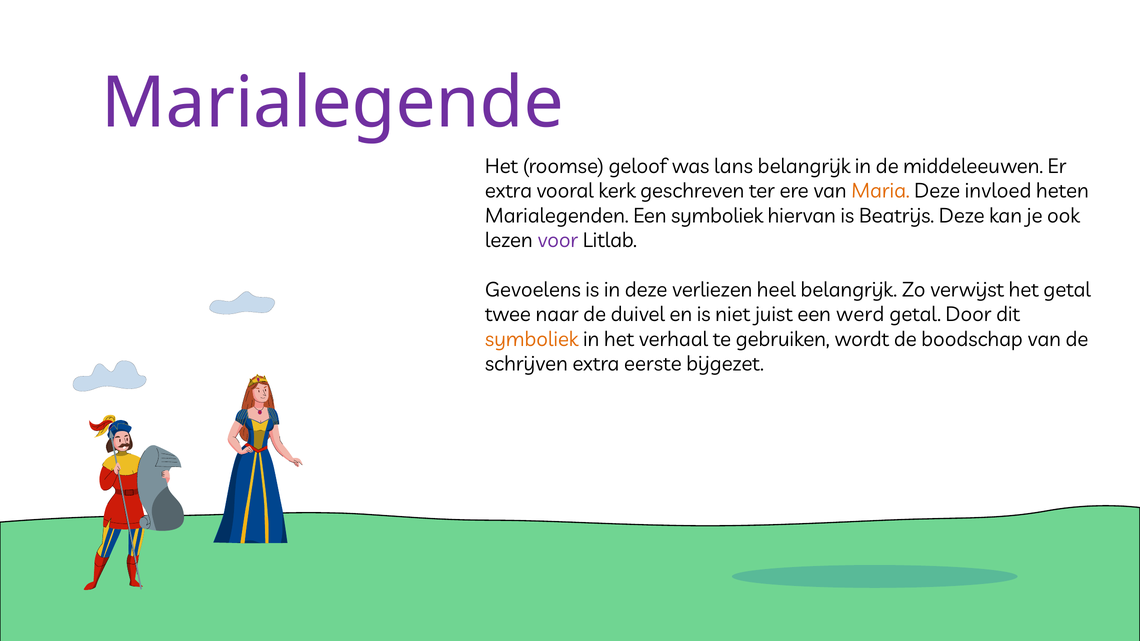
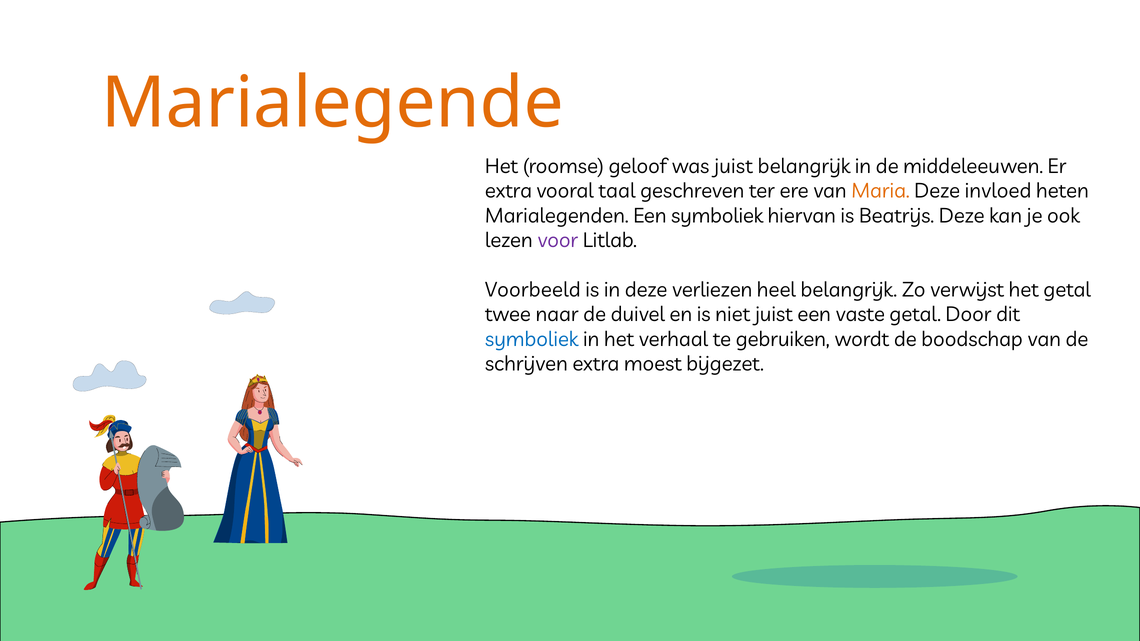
Marialegende colour: purple -> orange (333, 103)
was lans: lans -> juist (734, 166)
kerk: kerk -> taal (617, 191)
Gevoelens: Gevoelens -> Voorbeeld (533, 290)
werd: werd -> vaste (860, 315)
symboliek colour: orange -> blue (532, 340)
eerste: eerste -> moest (653, 364)
